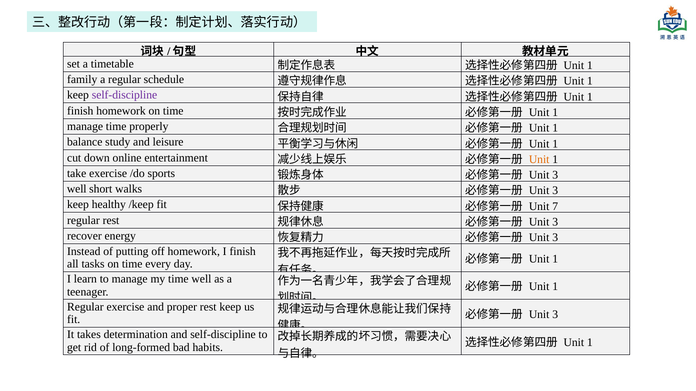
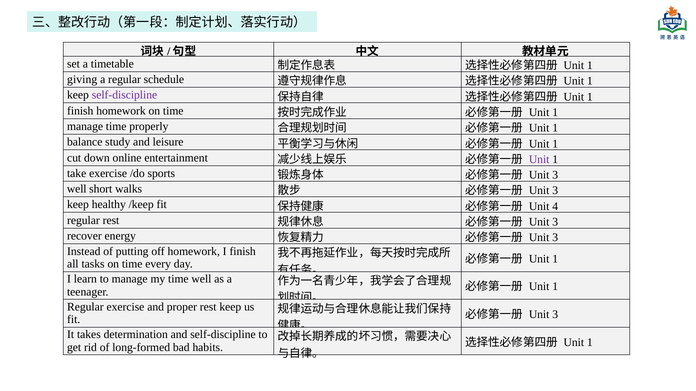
family: family -> giving (82, 80)
Unit colour: orange -> purple (539, 160)
7: 7 -> 4 (555, 207)
